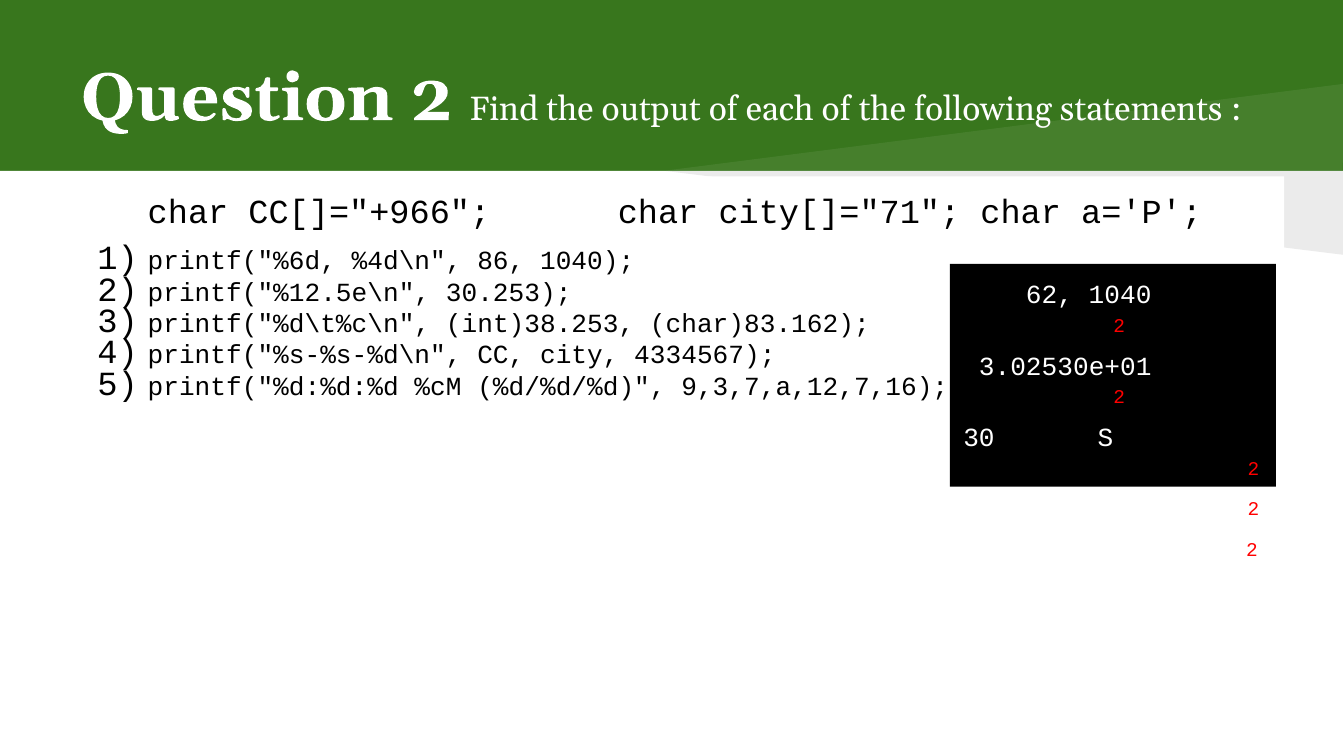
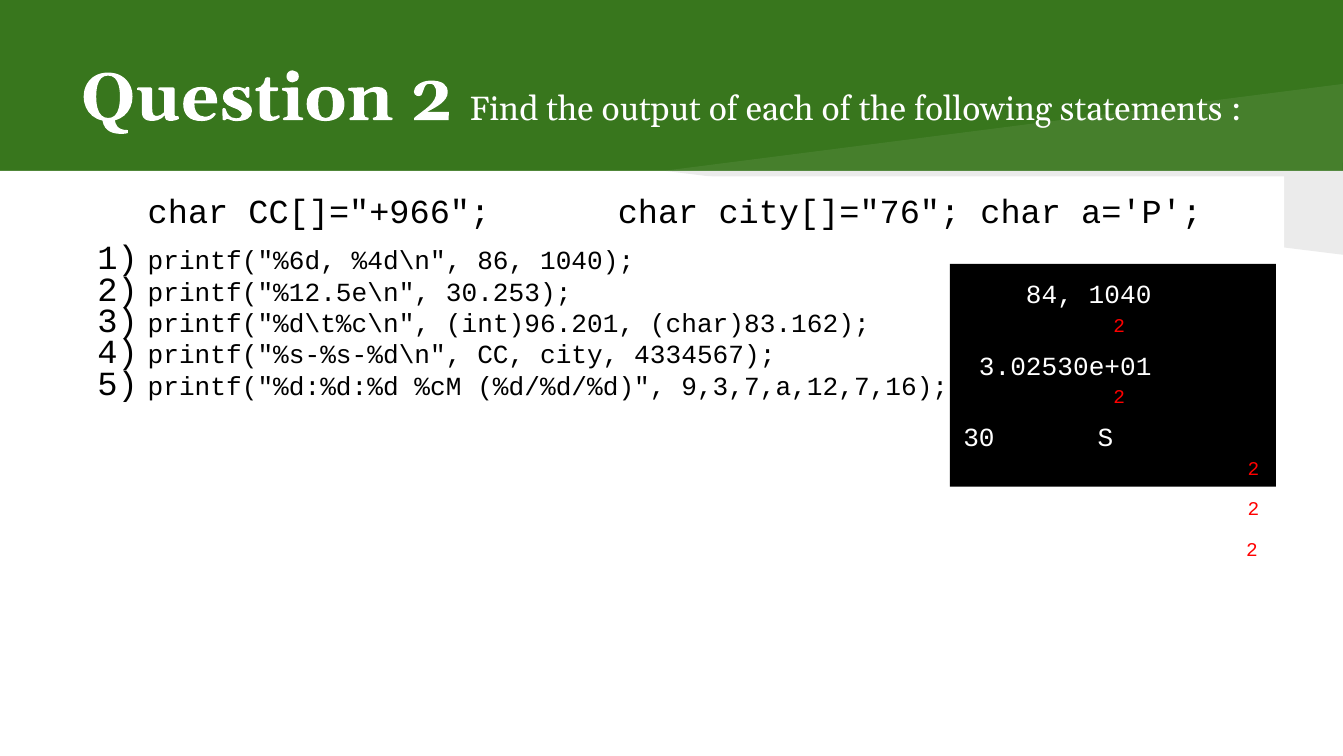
city[]="71: city[]="71 -> city[]="76 (839, 212)
62: 62 -> 84 (1049, 295)
int)38.253: int)38.253 -> int)96.201 (540, 324)
